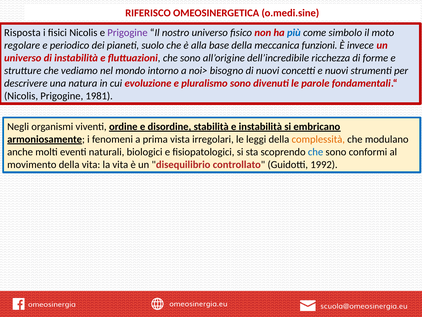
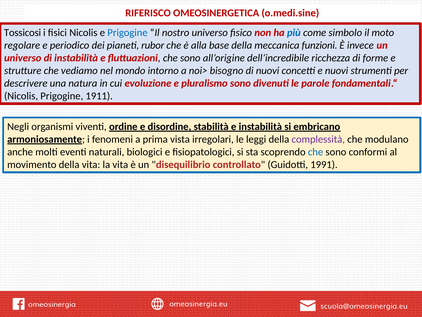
Risposta: Risposta -> Tossicosi (23, 33)
Prigogine colour: purple -> blue (127, 33)
suolo: suolo -> rubor (153, 45)
1981: 1981 -> 1911 (99, 96)
complessità colour: orange -> purple (318, 139)
1992: 1992 -> 1991 (324, 164)
